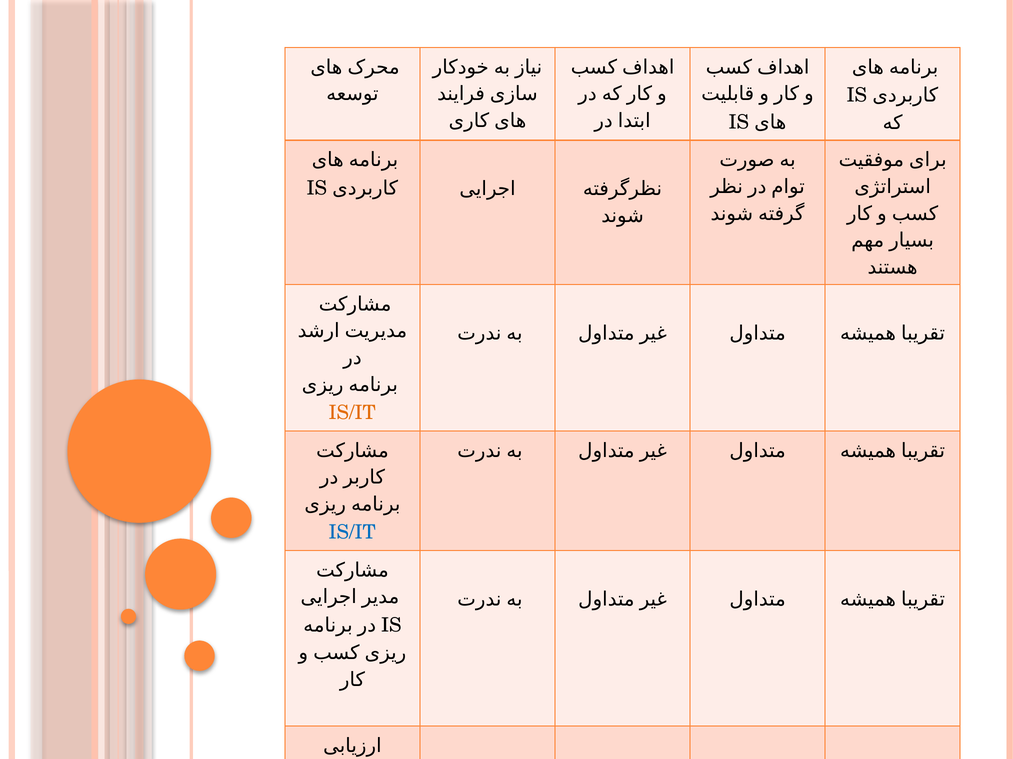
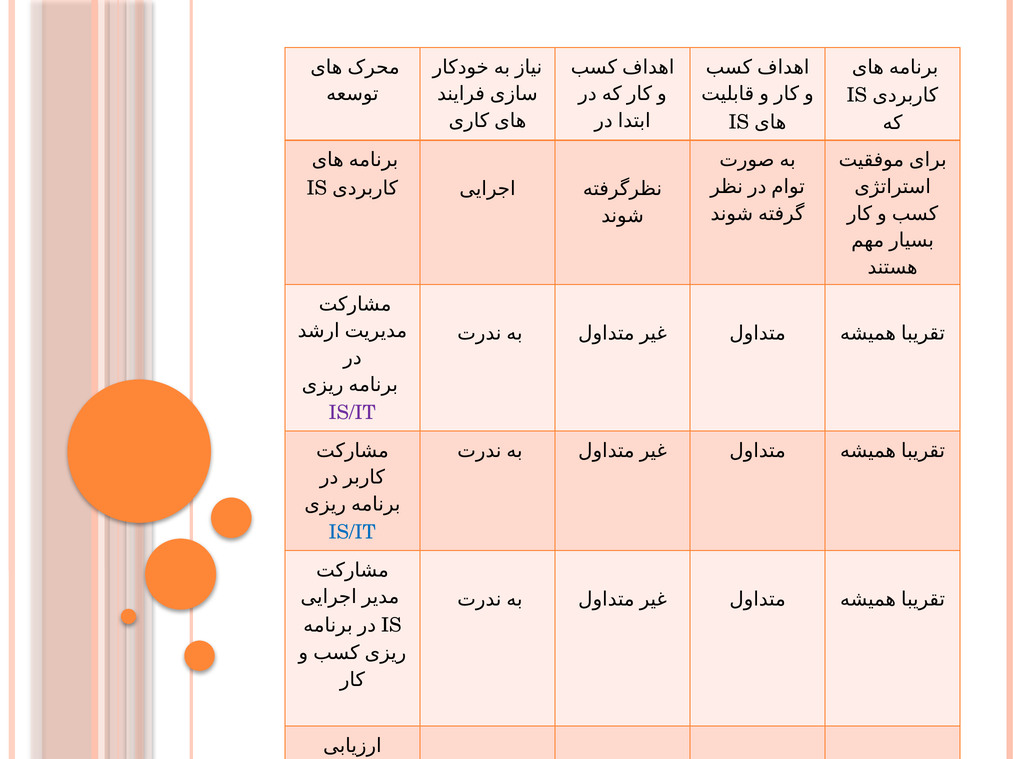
IS/IT colour: orange -> purple (352, 413)
